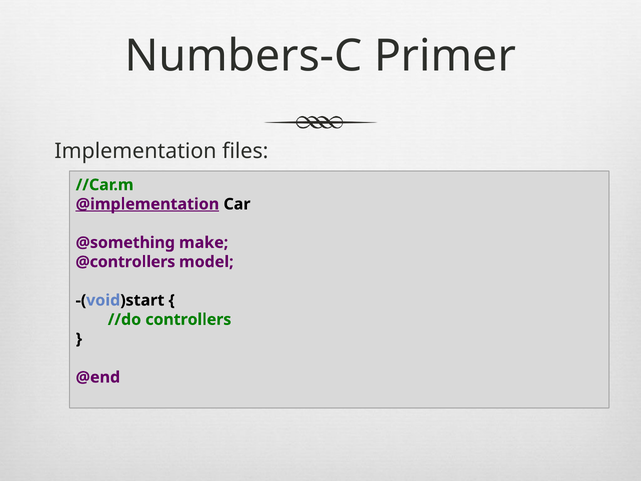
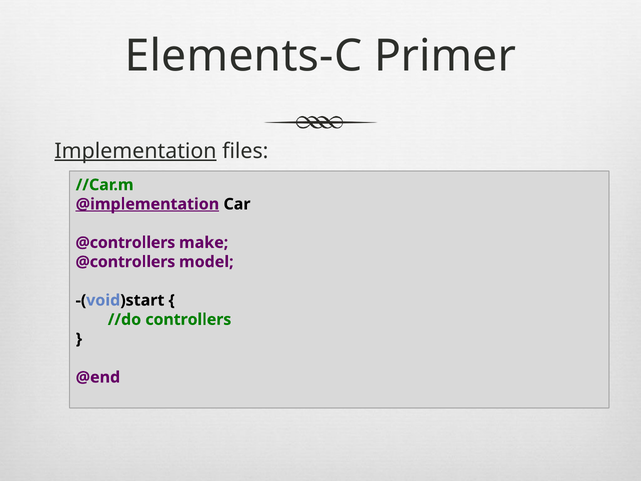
Numbers-C: Numbers-C -> Elements-C (243, 56)
Implementation underline: none -> present (136, 151)
@something: @something -> @controllers (125, 242)
